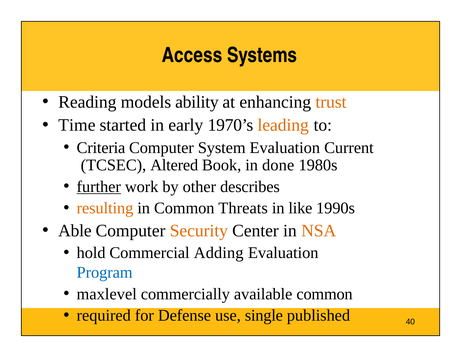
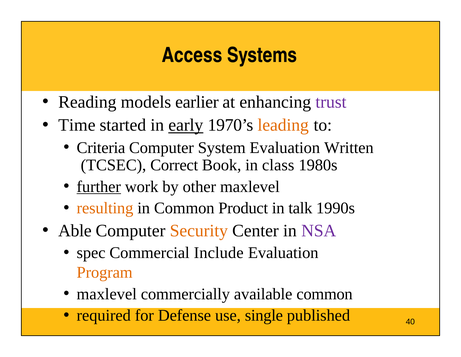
ability: ability -> earlier (197, 102)
trust colour: orange -> purple (331, 102)
early underline: none -> present (186, 125)
Current: Current -> Written (349, 147)
Altered: Altered -> Correct (174, 165)
done: done -> class (278, 165)
other describes: describes -> maxlevel (250, 186)
Threats: Threats -> Product (243, 208)
like: like -> talk (300, 208)
NSA colour: orange -> purple (319, 230)
hold: hold -> spec (91, 252)
Adding: Adding -> Include (219, 252)
Program colour: blue -> orange (105, 272)
